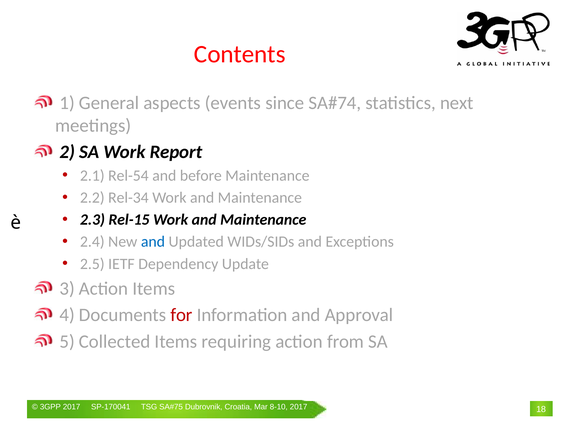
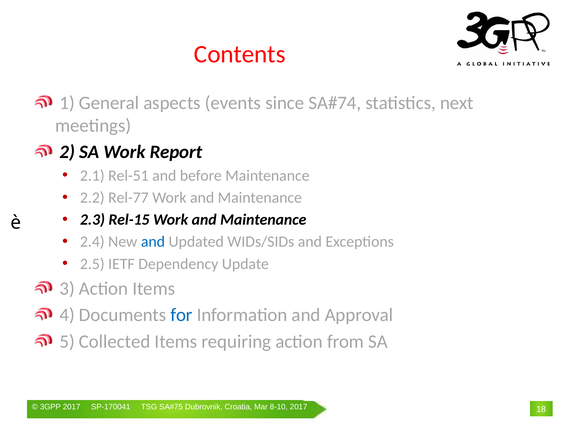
Rel-54: Rel-54 -> Rel-51 (128, 175)
Rel-34: Rel-34 -> Rel-77 (128, 197)
for colour: red -> blue (182, 315)
